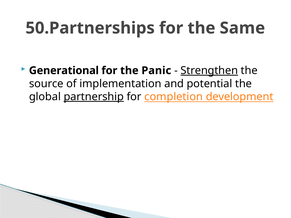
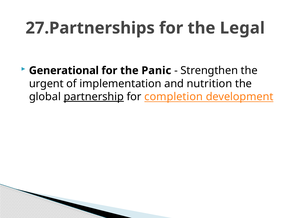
50.Partnerships: 50.Partnerships -> 27.Partnerships (90, 28)
Same: Same -> Legal (242, 28)
Strengthen underline: present -> none (209, 71)
source: source -> urgent (46, 84)
potential: potential -> nutrition (209, 84)
